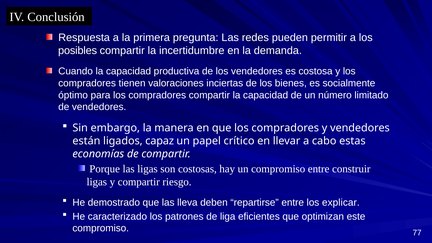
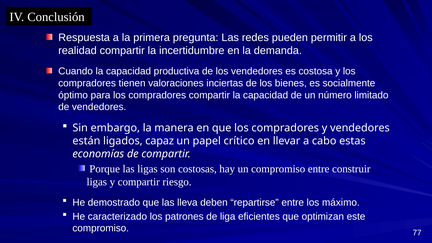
posibles: posibles -> realidad (78, 51)
explicar: explicar -> máximo (341, 203)
